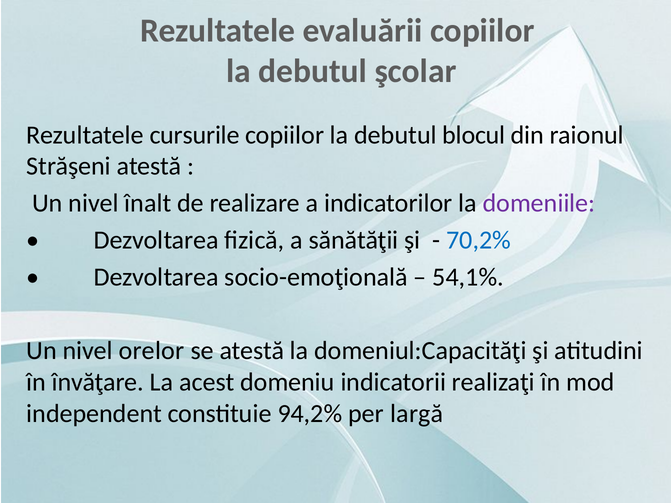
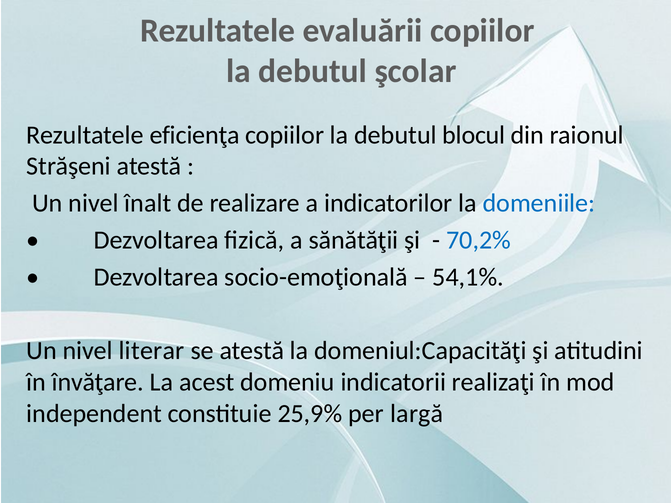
cursurile: cursurile -> eficienţa (195, 135)
domeniile colour: purple -> blue (539, 203)
orelor: orelor -> literar (152, 351)
94,2%: 94,2% -> 25,9% (310, 414)
